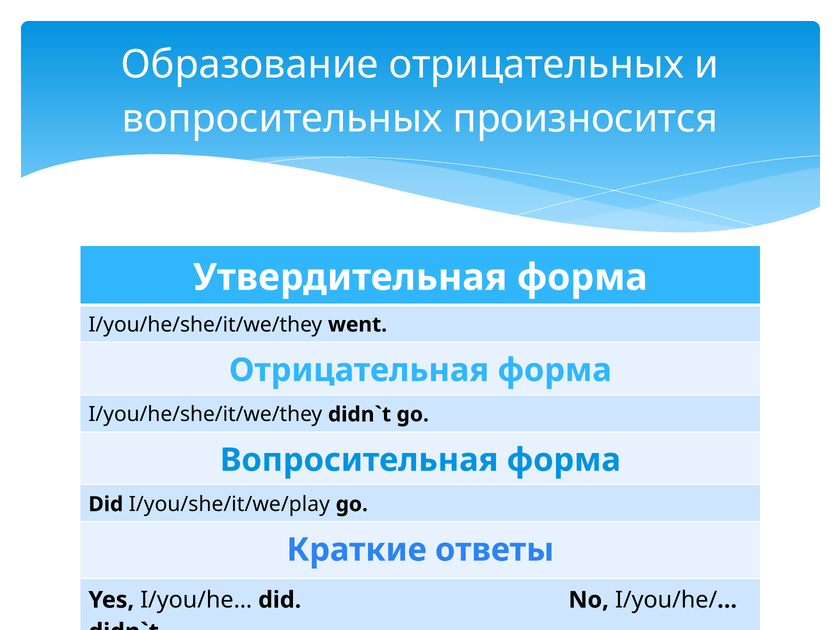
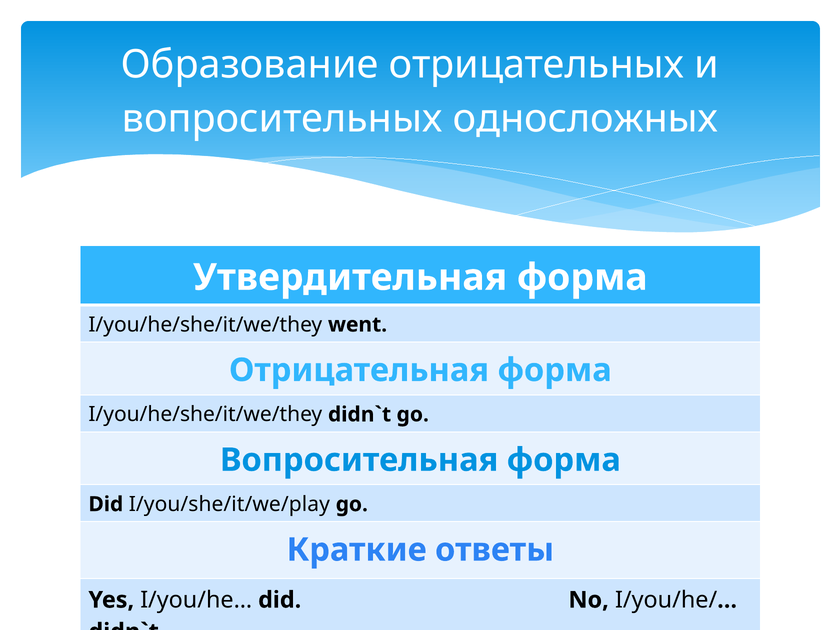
произносится: произносится -> односложных (585, 119)
